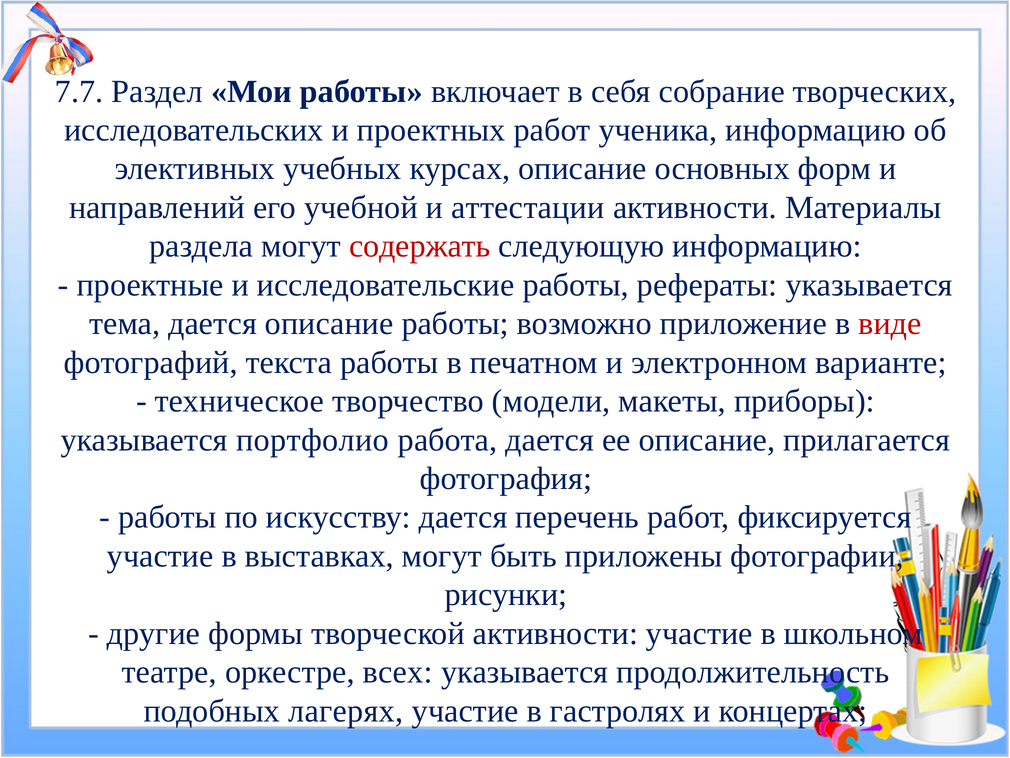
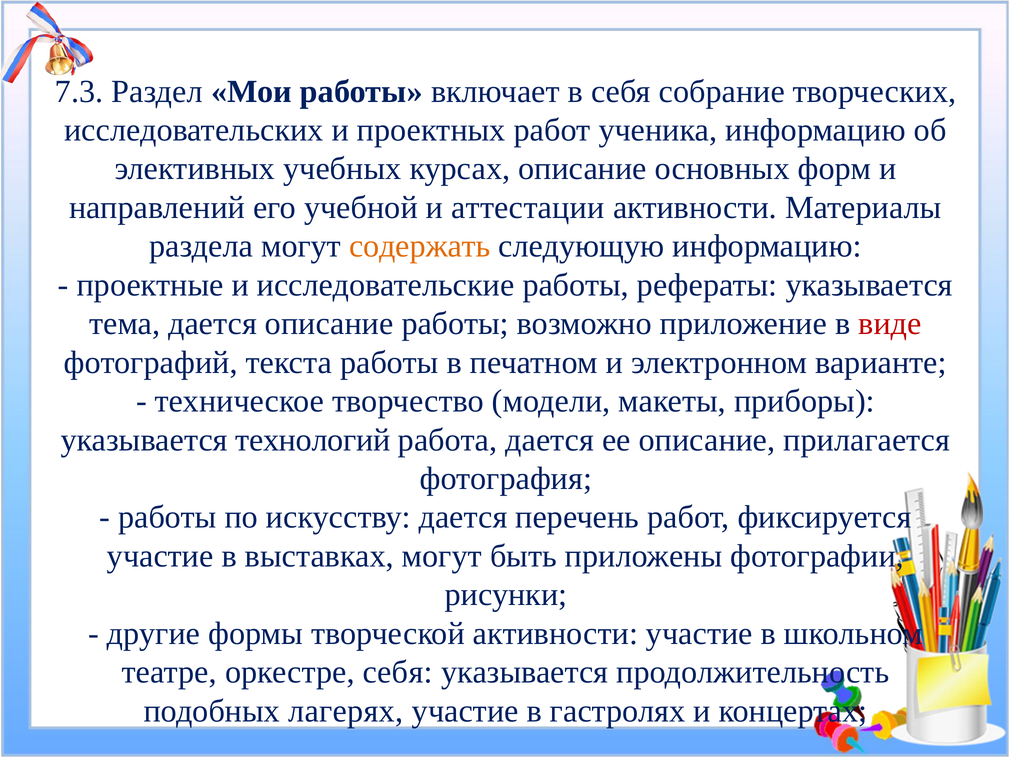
7.7: 7.7 -> 7.3 (79, 91)
содержать colour: red -> orange (420, 246)
портфолио: портфолио -> технологий (313, 440)
оркестре всех: всех -> себя (398, 672)
